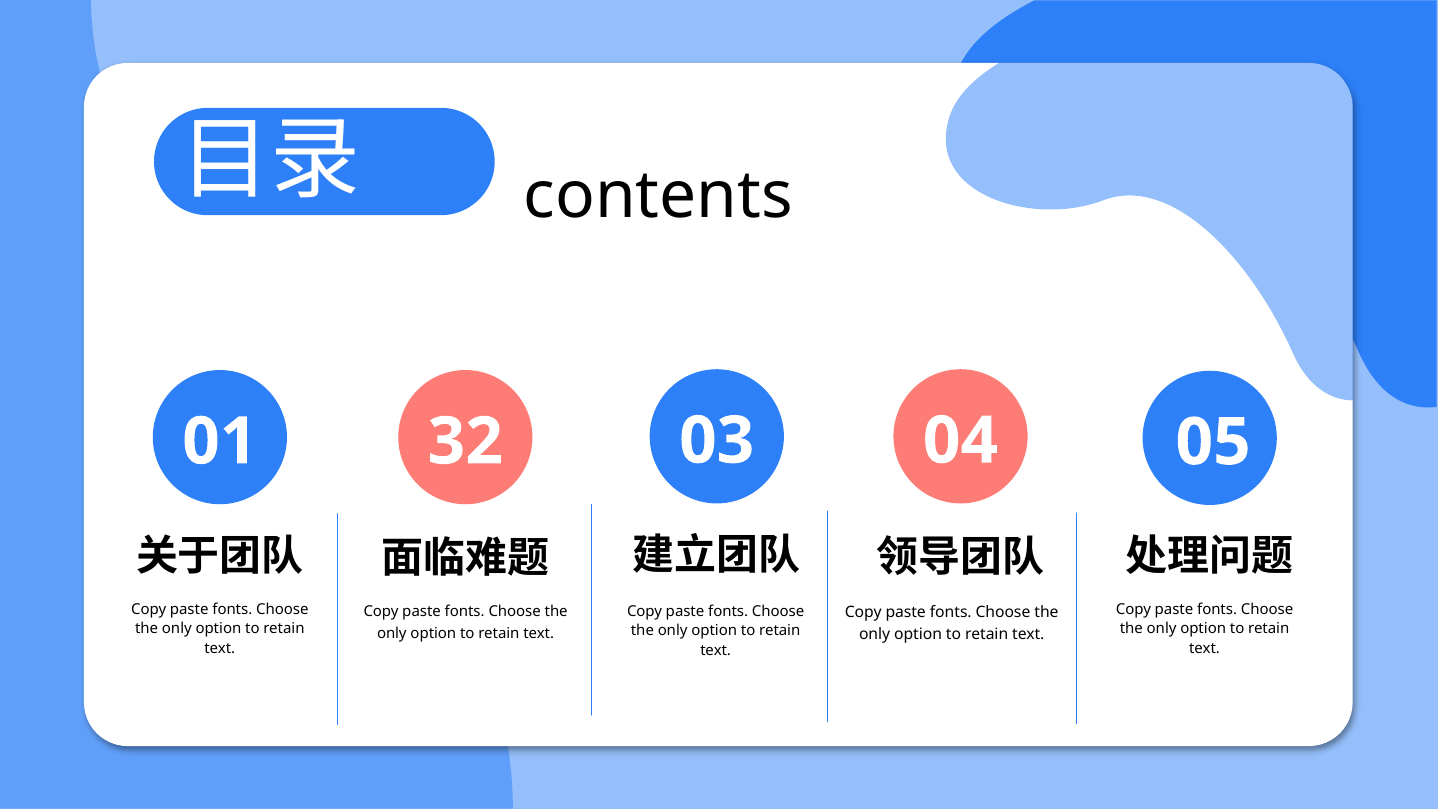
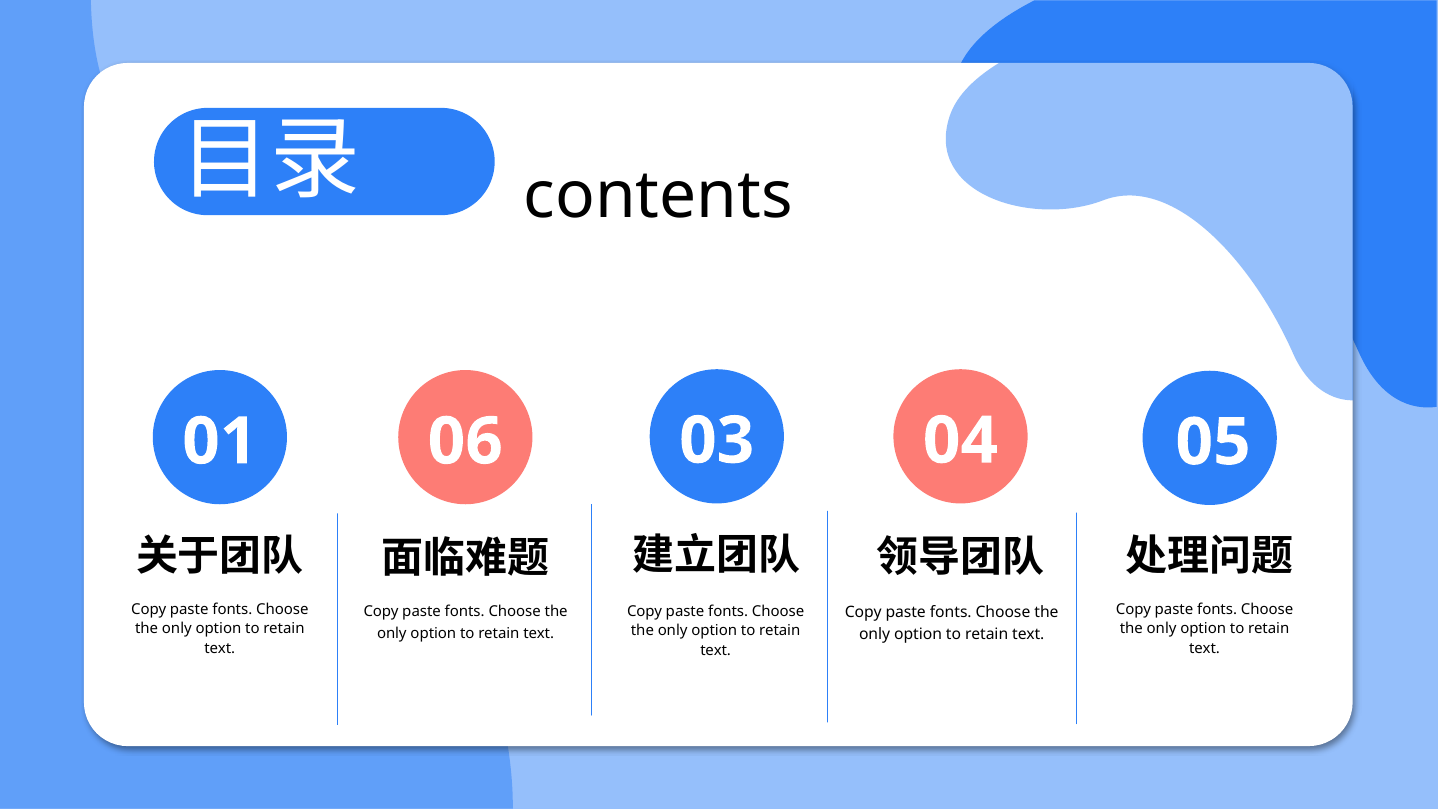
32: 32 -> 06 (465, 442)
